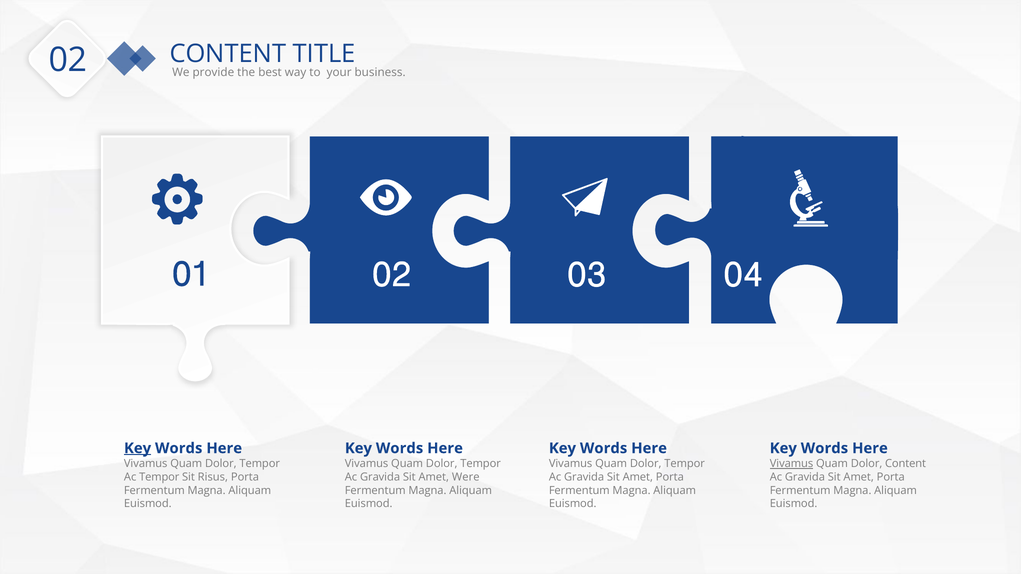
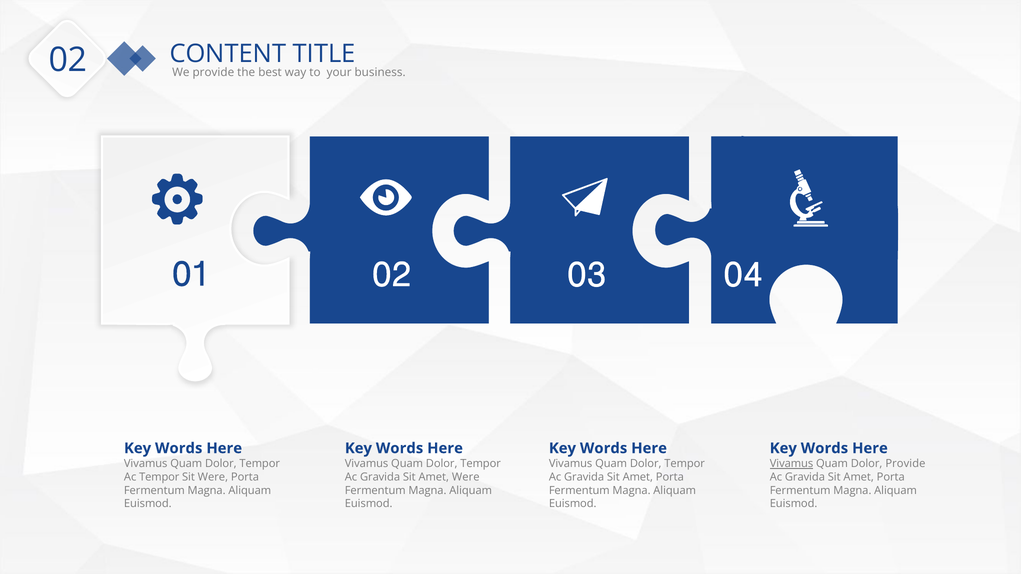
Key underline: present -> none (138, 449)
Dolor Content: Content -> Provide (905, 464)
Sit Risus: Risus -> Were (213, 477)
